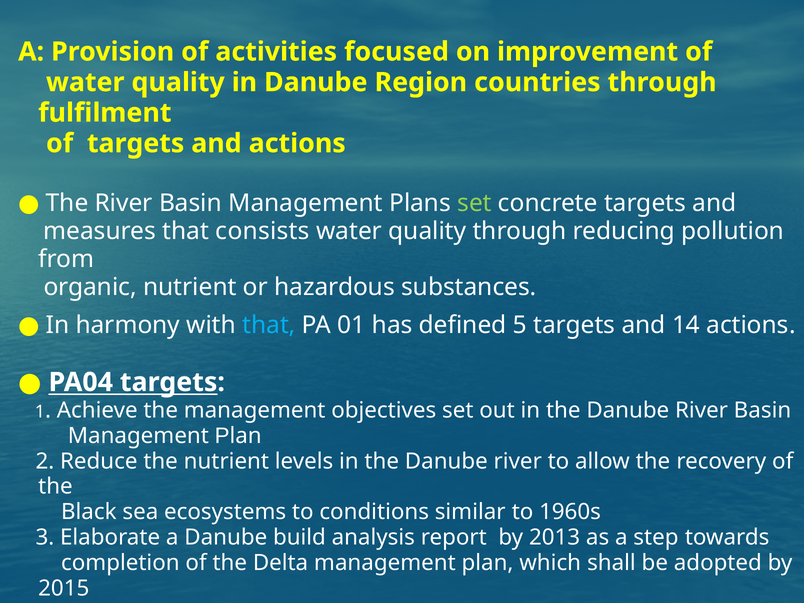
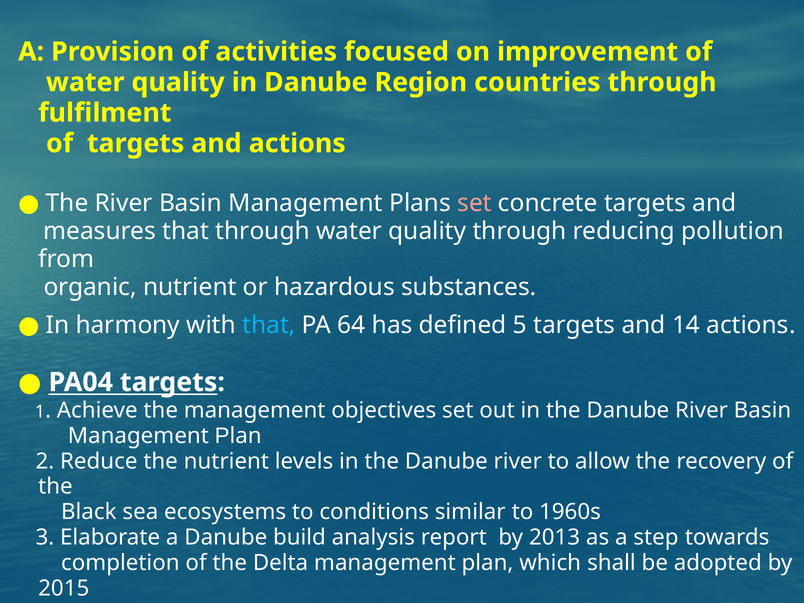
set colour: light green -> pink (475, 203)
that consists: consists -> through (263, 231)
01: 01 -> 64 (352, 325)
